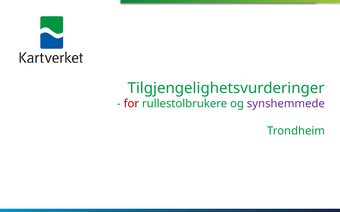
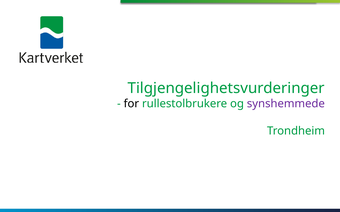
for colour: red -> black (131, 104)
